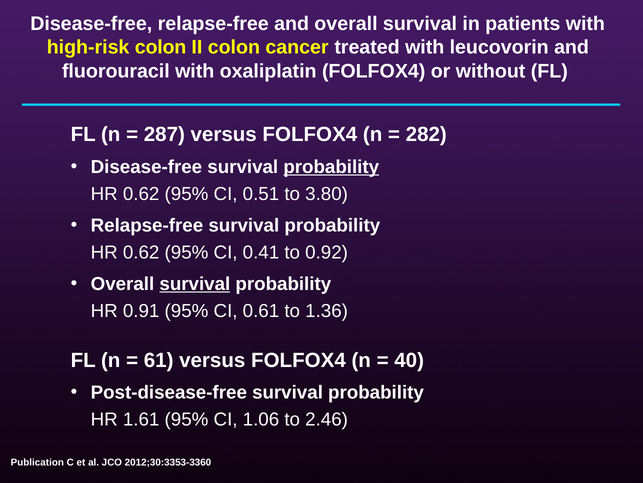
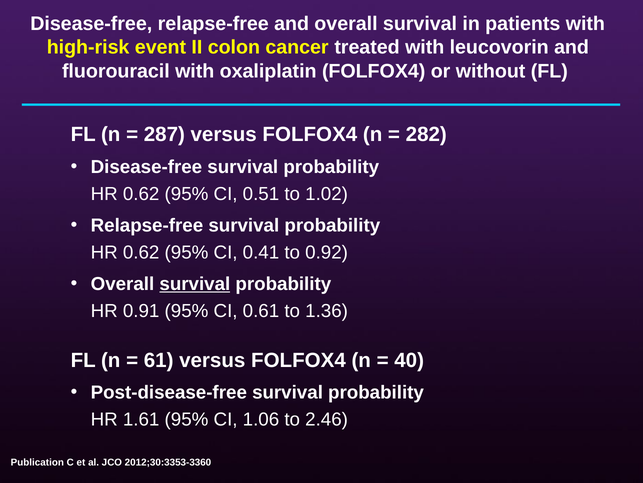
high-risk colon: colon -> event (160, 47)
probability underline: present -> none (331, 167)
3.80: 3.80 -> 1.02 (327, 194)
